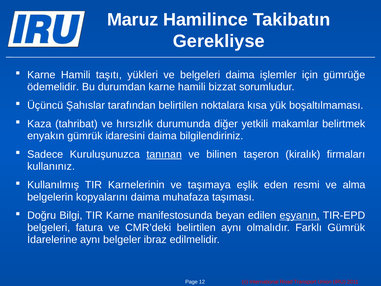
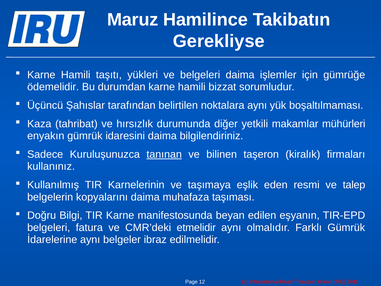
noktalara kısa: kısa -> aynı (257, 105)
belirtmek: belirtmek -> mühürleri (344, 124)
alma: alma -> talep (354, 185)
eşyanın underline: present -> none (300, 215)
CMR’deki belirtilen: belirtilen -> etmelidir (196, 227)
